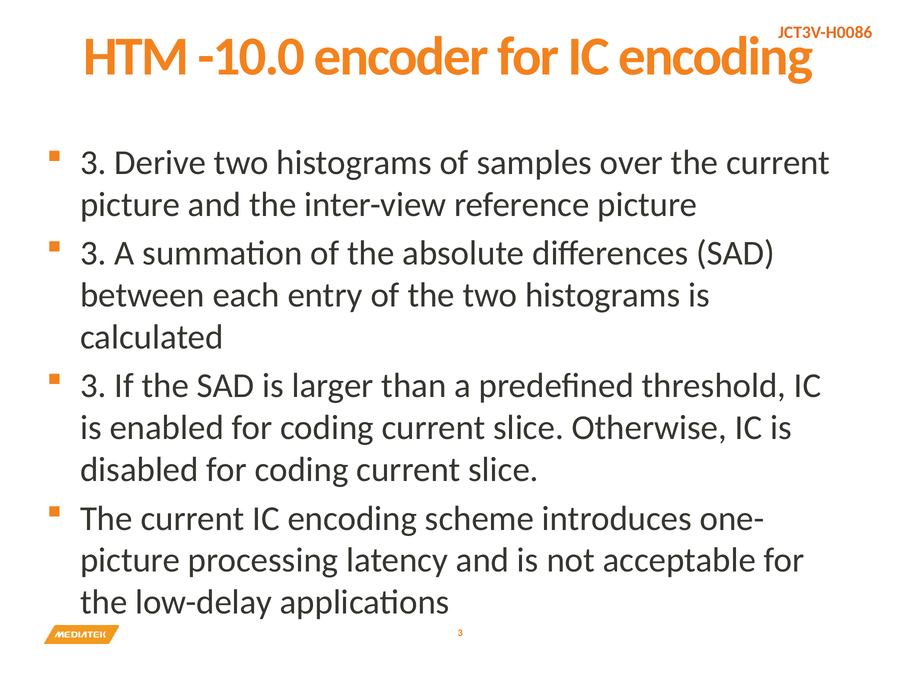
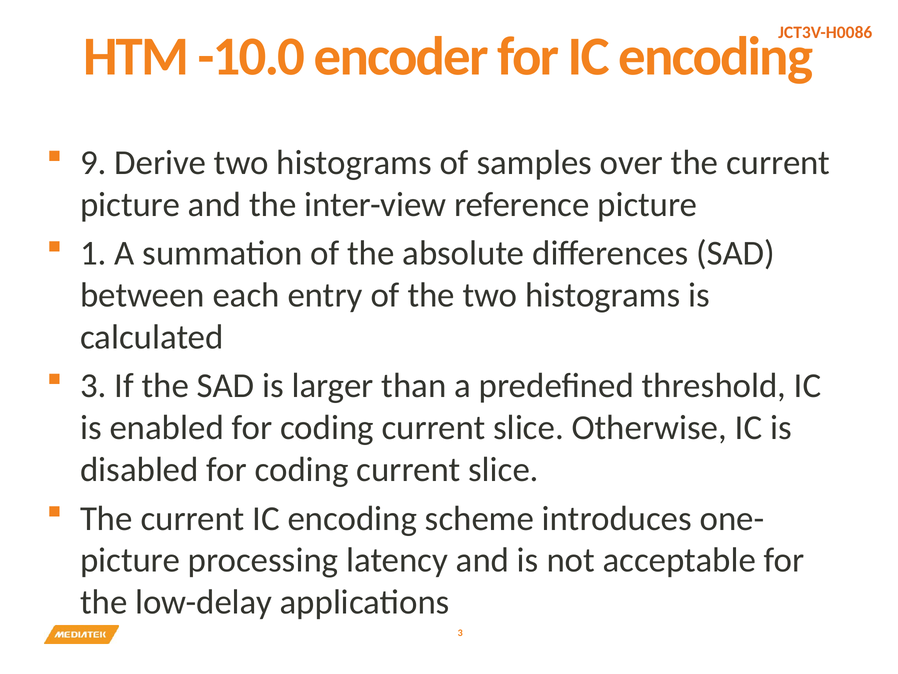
3: 3 -> 9 (93, 163)
3: 3 -> 1 (93, 253)
